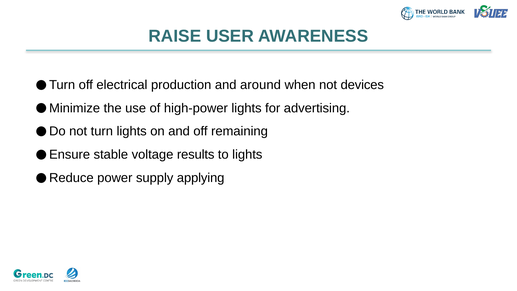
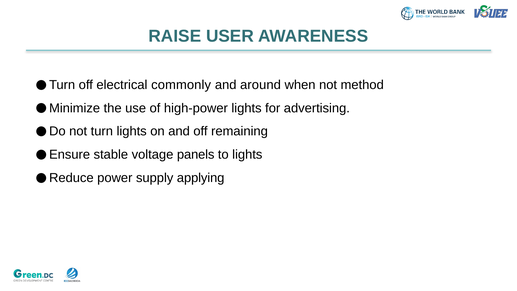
production: production -> commonly (181, 85)
devices: devices -> method (362, 85)
results: results -> panels (196, 155)
